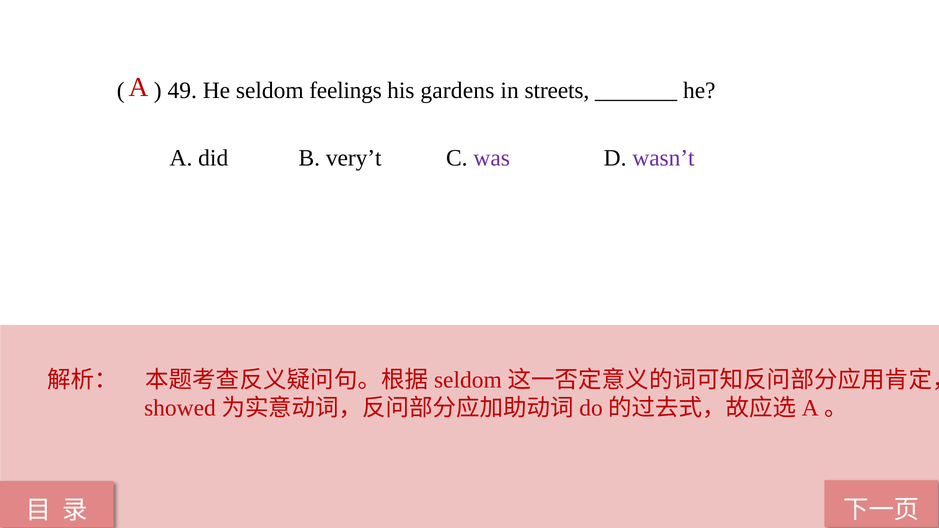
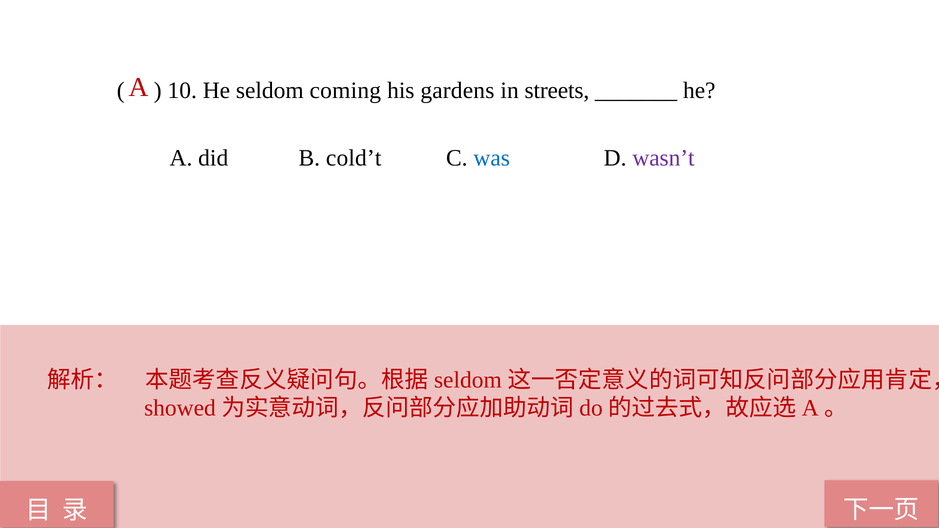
49: 49 -> 10 (182, 90)
feelings: feelings -> coming (345, 90)
very’t: very’t -> cold’t (354, 158)
was colour: purple -> blue (492, 158)
